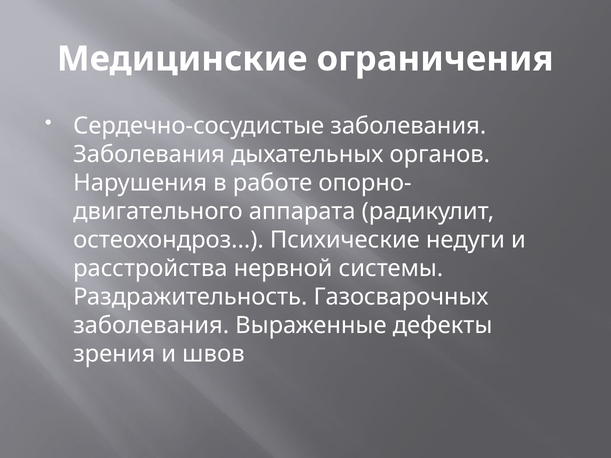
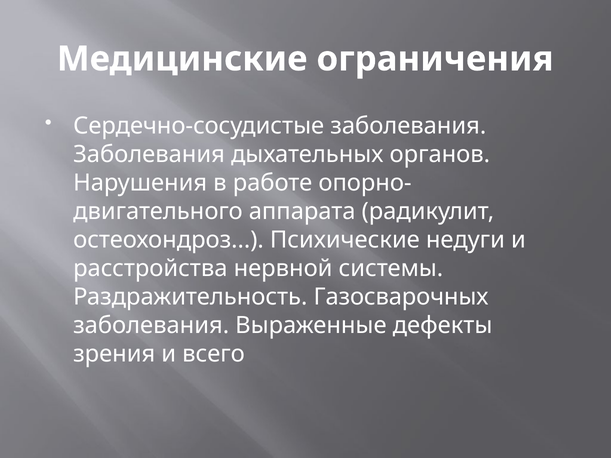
швов: швов -> всего (214, 354)
